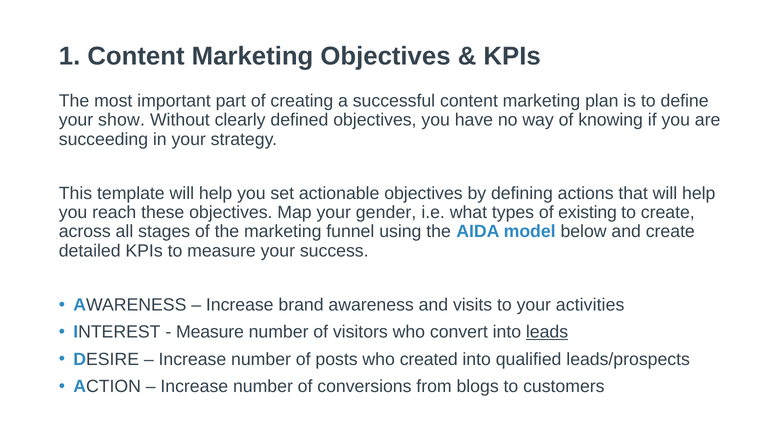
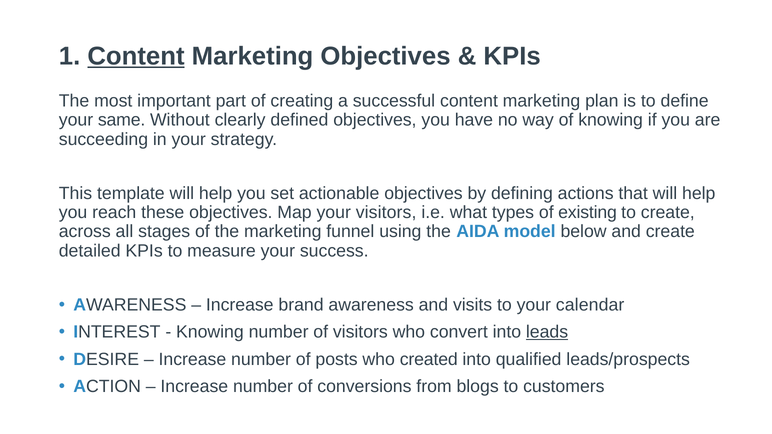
Content underline: none -> present (136, 56)
show: show -> same (122, 120)
your gender: gender -> visitors (386, 213)
activities: activities -> calendar (590, 305)
Measure: Measure -> Knowing (210, 332)
